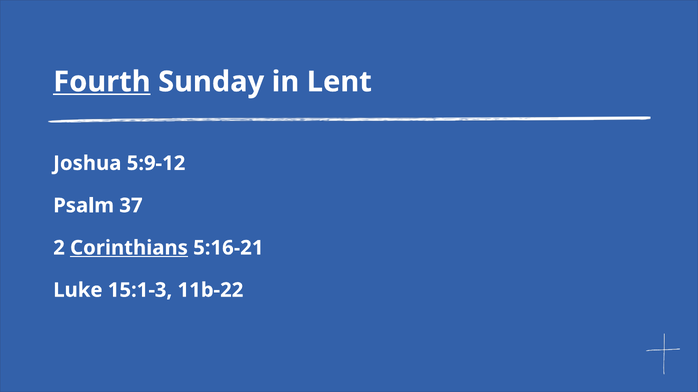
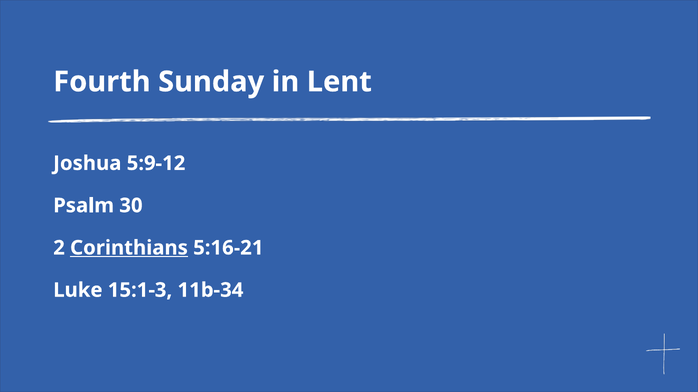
Fourth underline: present -> none (102, 82)
37: 37 -> 30 (131, 206)
11b-22: 11b-22 -> 11b-34 (210, 291)
